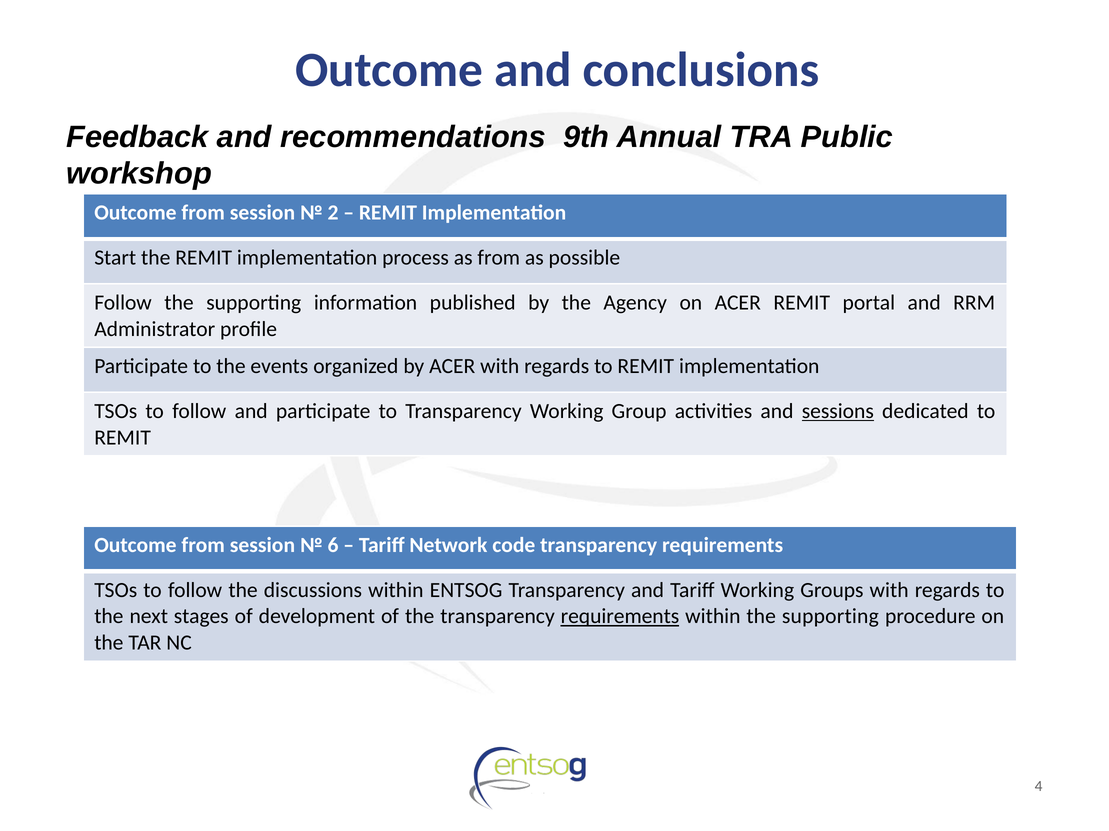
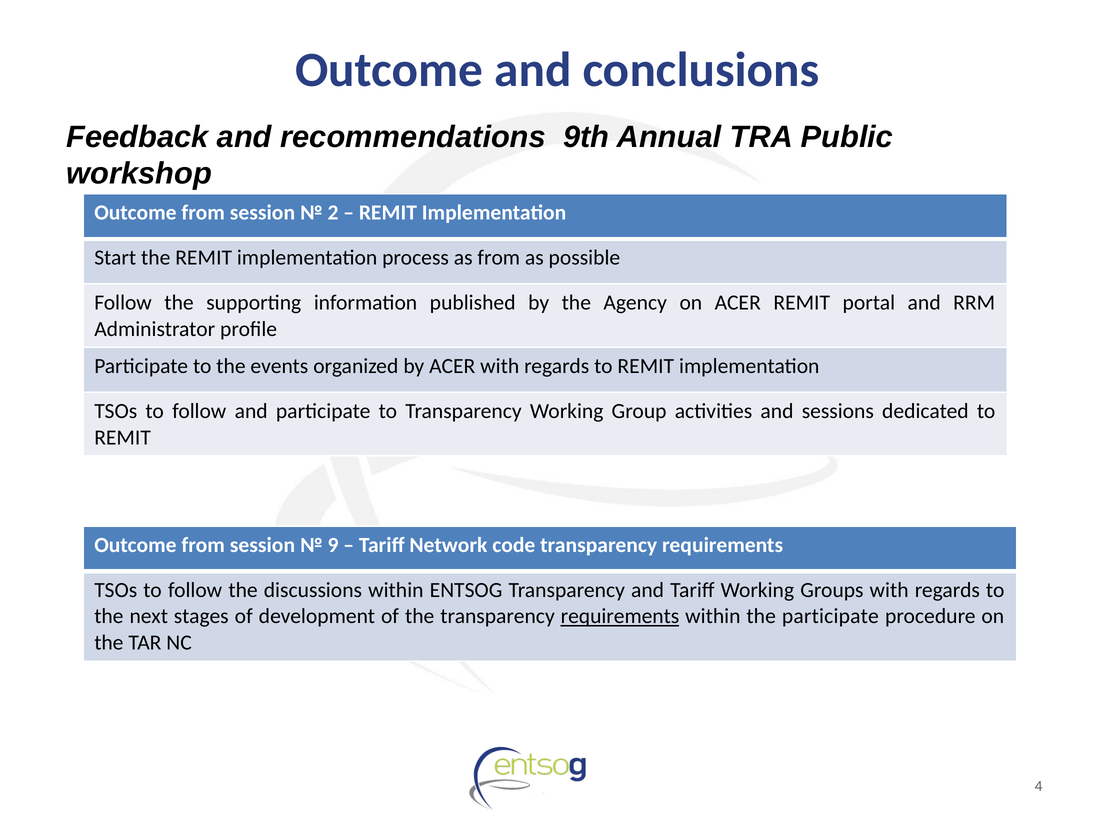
sessions underline: present -> none (838, 412)
6: 6 -> 9 (333, 546)
within the supporting: supporting -> participate (830, 617)
